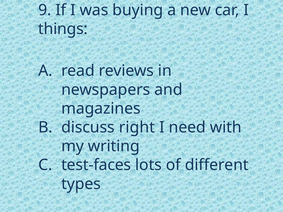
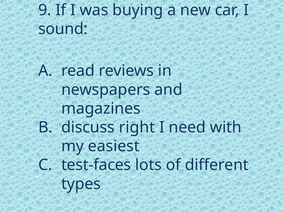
things: things -> sound (63, 29)
writing: writing -> easiest (114, 146)
